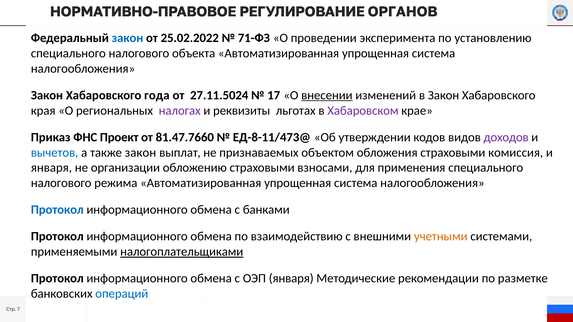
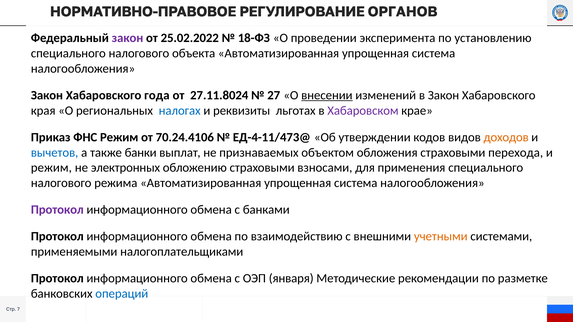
закон colour: blue -> purple (128, 38)
71-ФЗ: 71-ФЗ -> 18-ФЗ (254, 38)
27.11.5024: 27.11.5024 -> 27.11.8024 (219, 95)
17: 17 -> 27 (274, 95)
налогах colour: purple -> blue (180, 111)
ФНС Проект: Проект -> Режим (119, 137)
81.47.7660: 81.47.7660 -> 70.24.4106 (185, 137)
ЕД-8-11/473@: ЕД-8-11/473@ -> ЕД-4-11/473@ (272, 137)
доходов colour: purple -> orange (506, 137)
также закон: закон -> банки (141, 153)
комиссия: комиссия -> перехода (516, 153)
января: января -> режим (51, 168)
организации: организации -> электронных (125, 168)
Протокол colour: blue -> purple (57, 210)
налогоплательщиками underline: present -> none (182, 252)
